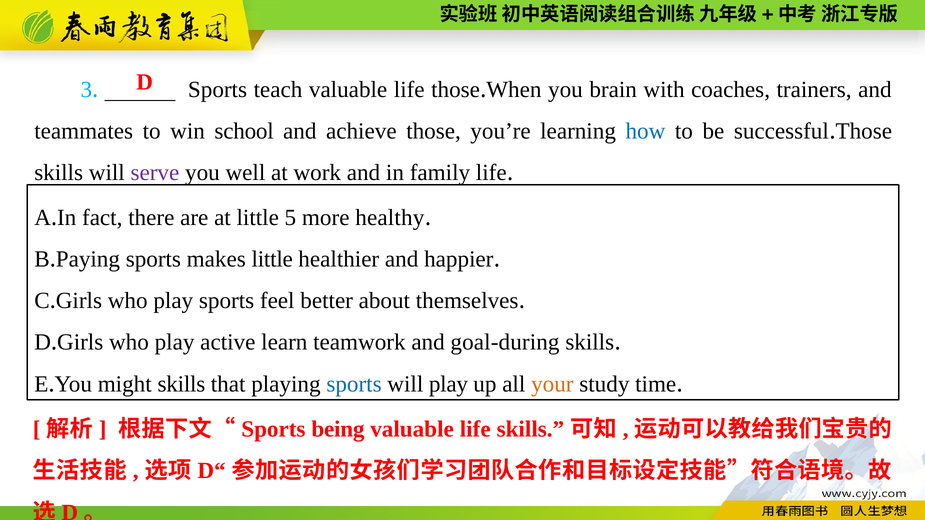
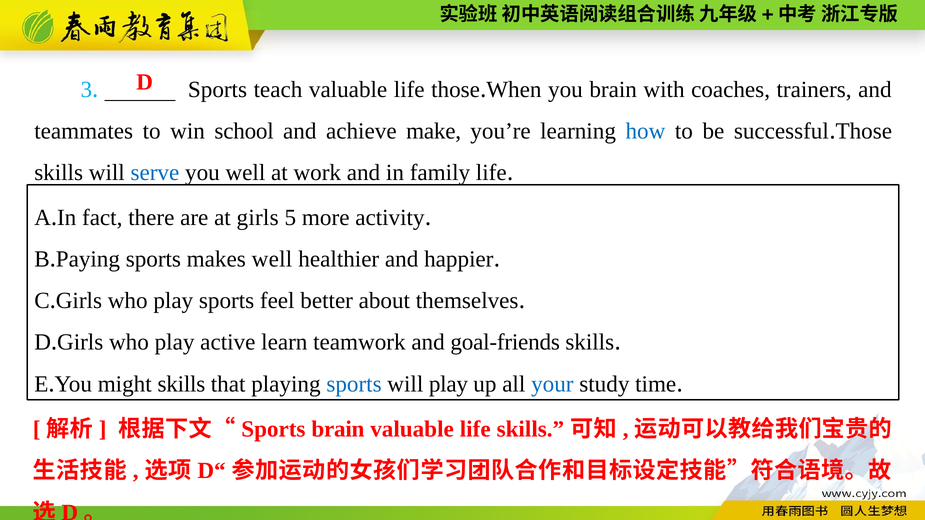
achieve those: those -> make (434, 131)
serve colour: purple -> blue (155, 173)
at little: little -> girls (258, 218)
healthy: healthy -> activity (390, 218)
makes little: little -> well (272, 259)
goal-during: goal-during -> goal-friends (505, 343)
your colour: orange -> blue (552, 384)
Sports being: being -> brain (338, 430)
